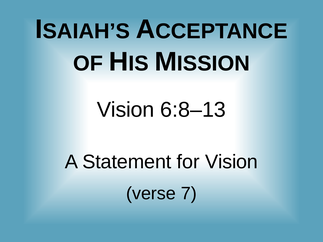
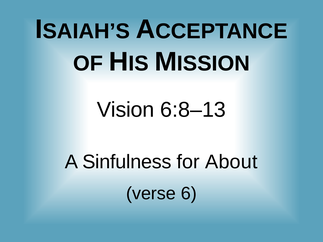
Statement: Statement -> Sinfulness (127, 162)
for Vision: Vision -> About (231, 162)
7: 7 -> 6 (189, 194)
